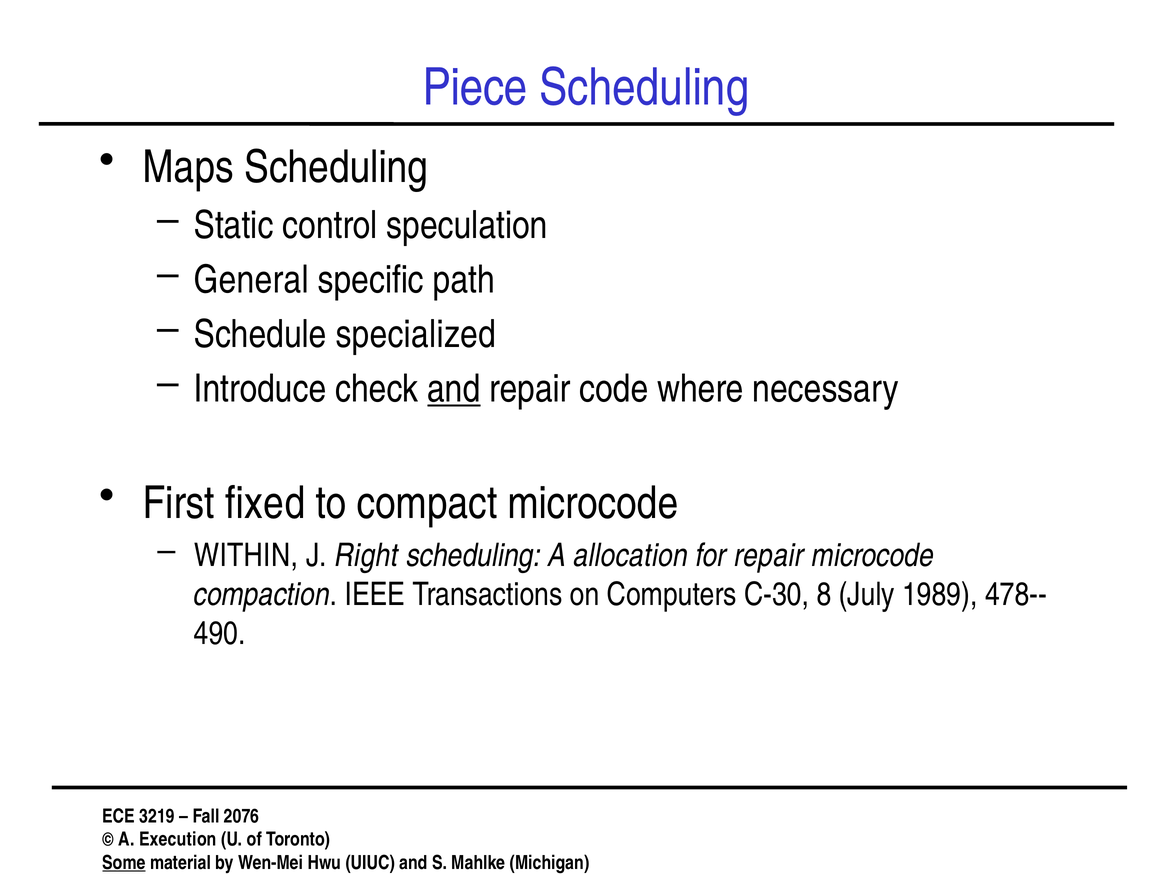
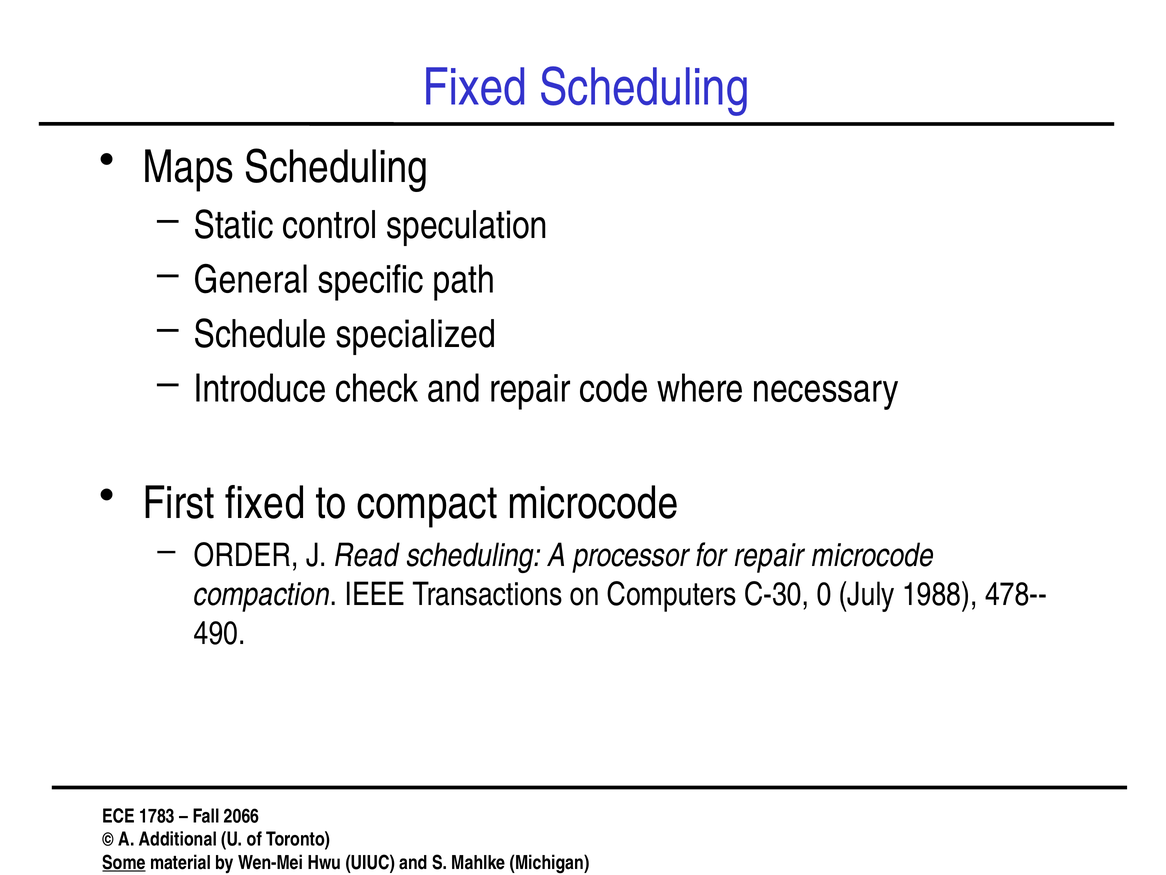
Piece: Piece -> Fixed (475, 87)
and underline: present -> none (454, 388)
WITHIN: WITHIN -> ORDER (246, 555)
Right: Right -> Read (366, 555)
allocation: allocation -> processor (631, 555)
8: 8 -> 0 (824, 594)
1989: 1989 -> 1988 (940, 594)
3219: 3219 -> 1783 (157, 816)
2076: 2076 -> 2066 (242, 816)
Execution: Execution -> Additional (178, 839)
